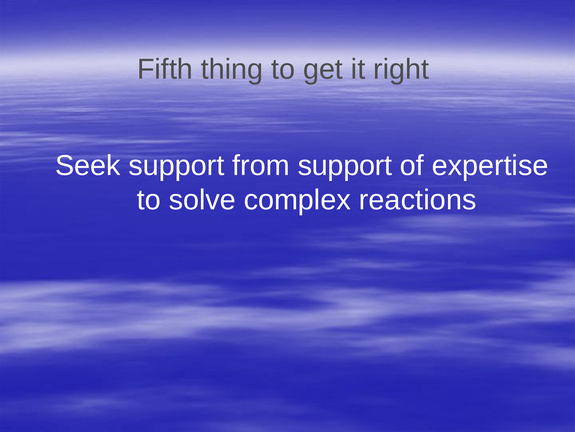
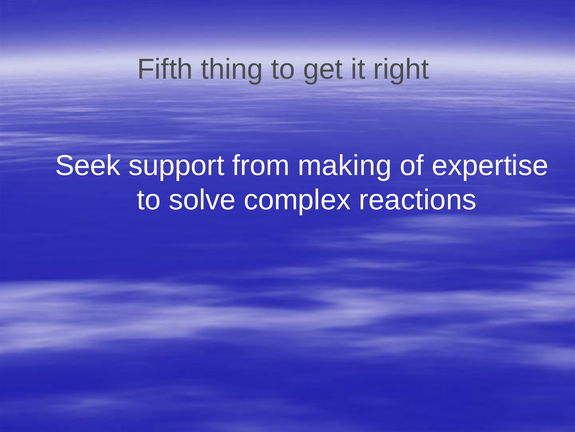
from support: support -> making (345, 165)
